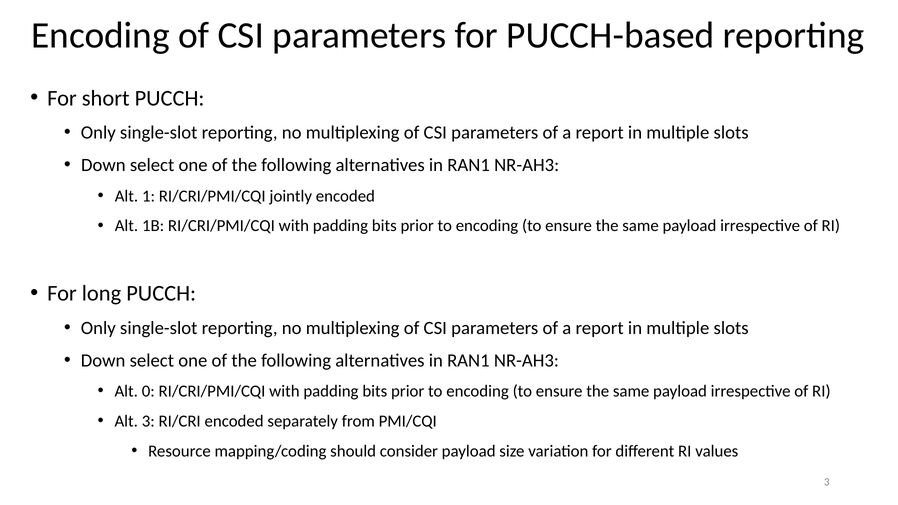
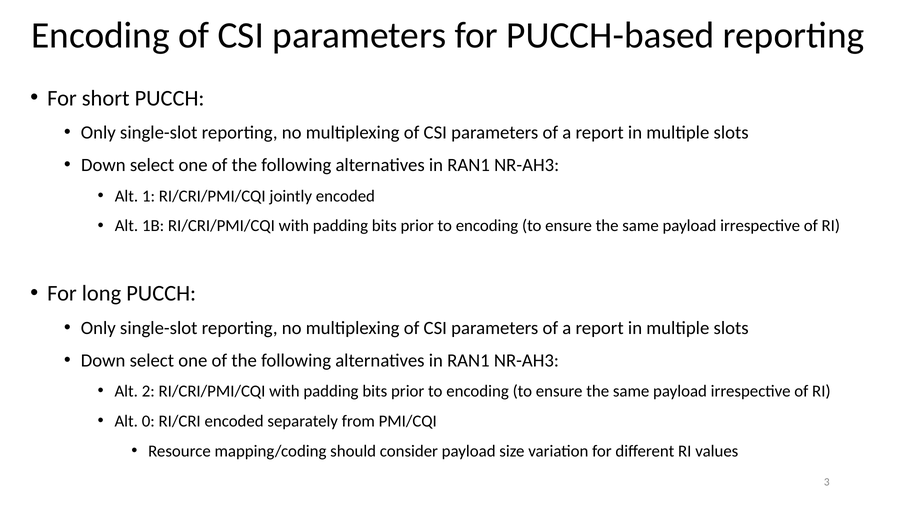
0: 0 -> 2 (148, 391)
Alt 3: 3 -> 0 (148, 421)
